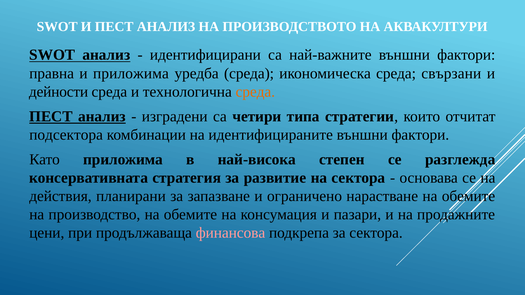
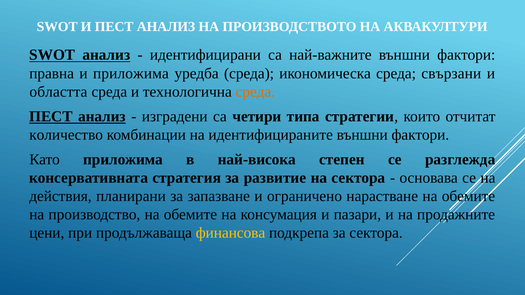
дейности: дейности -> областта (58, 92)
подсектора: подсектора -> количество (66, 135)
финансова colour: pink -> yellow (231, 233)
